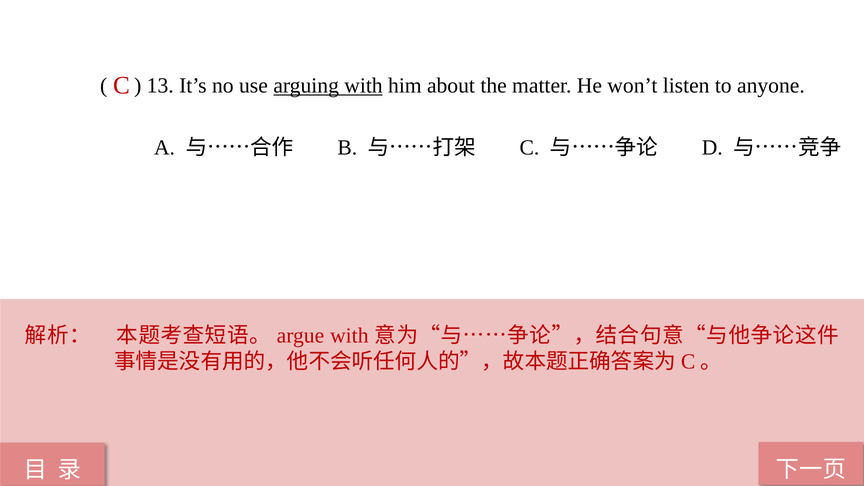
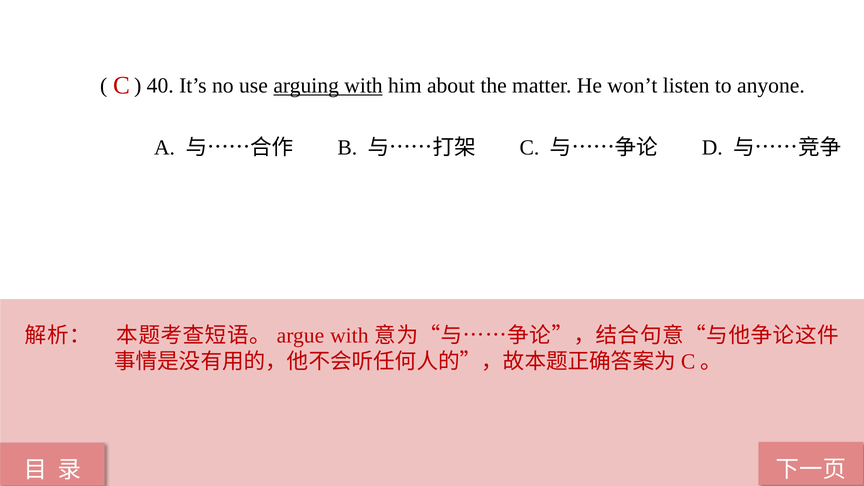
13: 13 -> 40 (160, 86)
